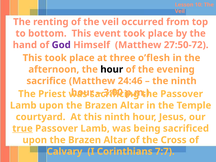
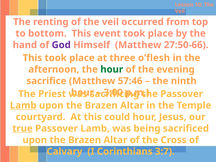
27:50-72: 27:50-72 -> 27:50-66 (186, 45)
hour colour: black -> green (112, 69)
24:46: 24:46 -> 57:46 (130, 81)
Lamb underline: none -> present (23, 105)
this ninth: ninth -> could (117, 117)
7:7: 7:7 -> 3:7 (165, 152)
